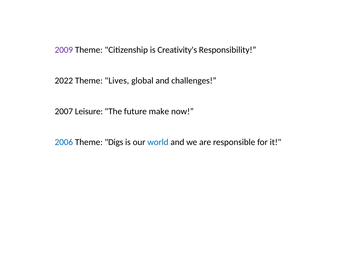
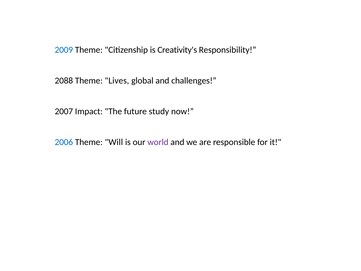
2009 colour: purple -> blue (64, 50)
2022: 2022 -> 2088 (64, 81)
Leisure: Leisure -> Impact (89, 111)
make: make -> study (159, 111)
Digs: Digs -> Will (114, 142)
world colour: blue -> purple (158, 142)
